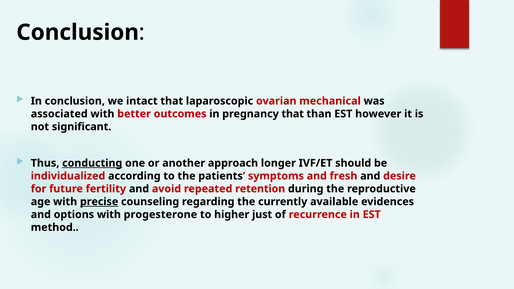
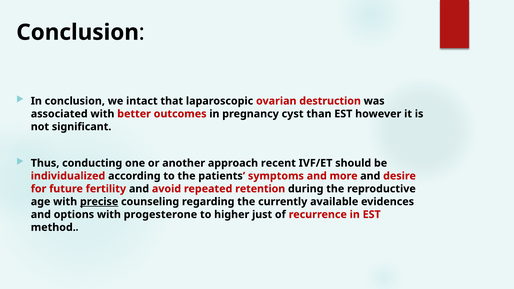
mechanical: mechanical -> destruction (330, 101)
pregnancy that: that -> cyst (293, 114)
conducting underline: present -> none (92, 163)
longer: longer -> recent (278, 163)
fresh: fresh -> more (344, 176)
